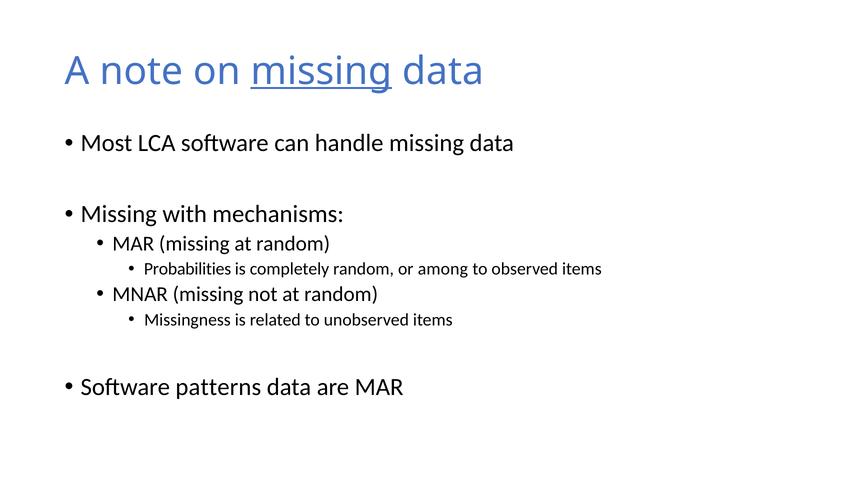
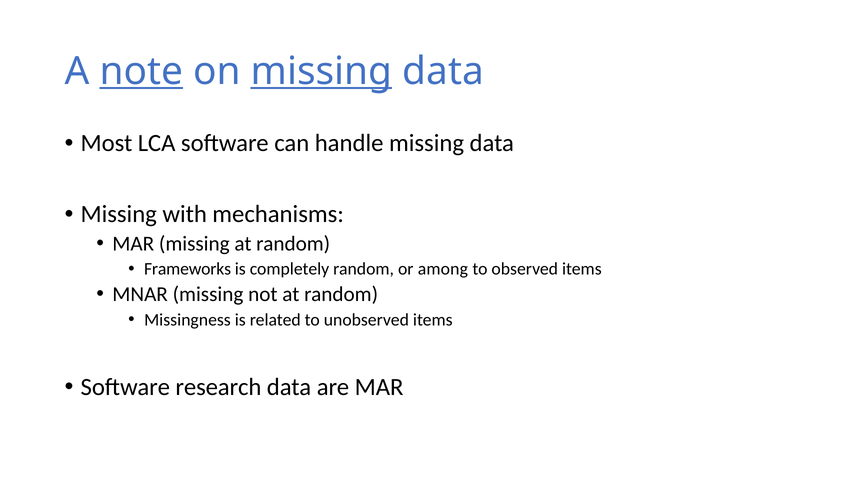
note underline: none -> present (141, 71)
Probabilities: Probabilities -> Frameworks (188, 269)
patterns: patterns -> research (218, 387)
